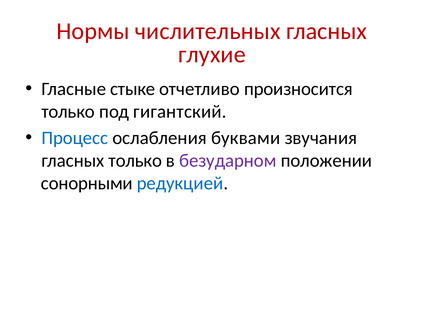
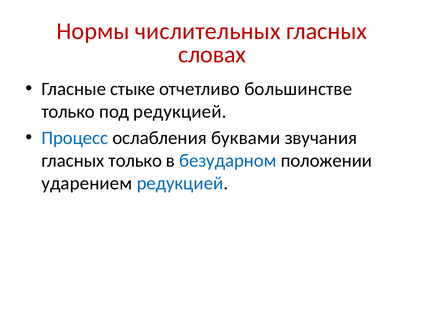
глухие: глухие -> словах (212, 54)
произносится: произносится -> большинстве (298, 89)
под гигантский: гигантский -> редукцией (180, 112)
безударном colour: purple -> blue (228, 161)
сонорными: сонорными -> ударением (87, 183)
